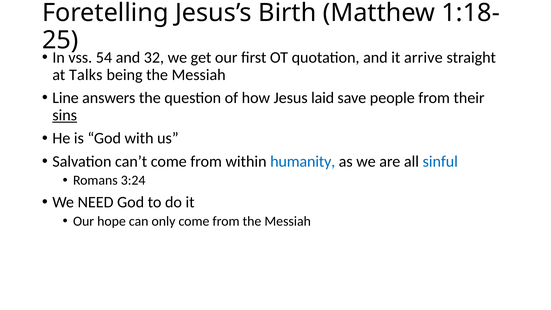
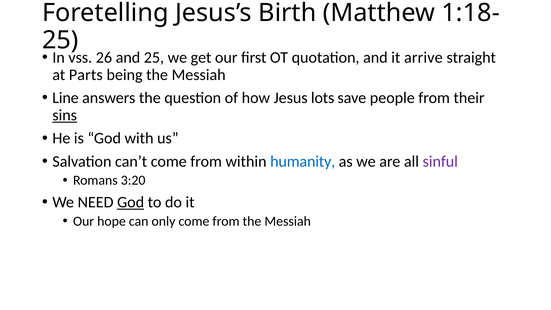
54: 54 -> 26 (104, 58)
and 32: 32 -> 25 (154, 58)
Talks: Talks -> Parts (86, 75)
laid: laid -> lots (323, 98)
sinful colour: blue -> purple (440, 161)
3:24: 3:24 -> 3:20 (133, 180)
God underline: none -> present (131, 202)
